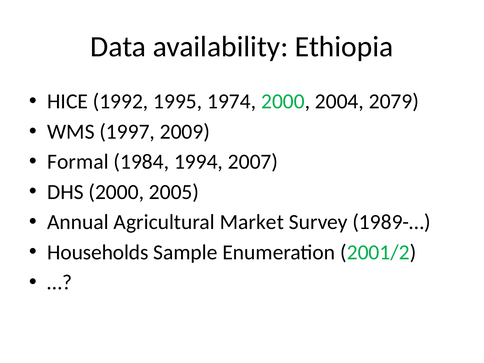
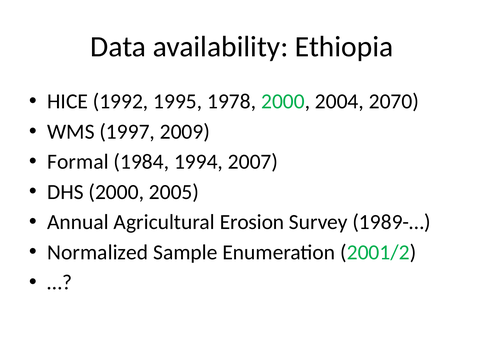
1974: 1974 -> 1978 (232, 102)
2079: 2079 -> 2070 (394, 102)
Market: Market -> Erosion (252, 222)
Households: Households -> Normalized (98, 252)
